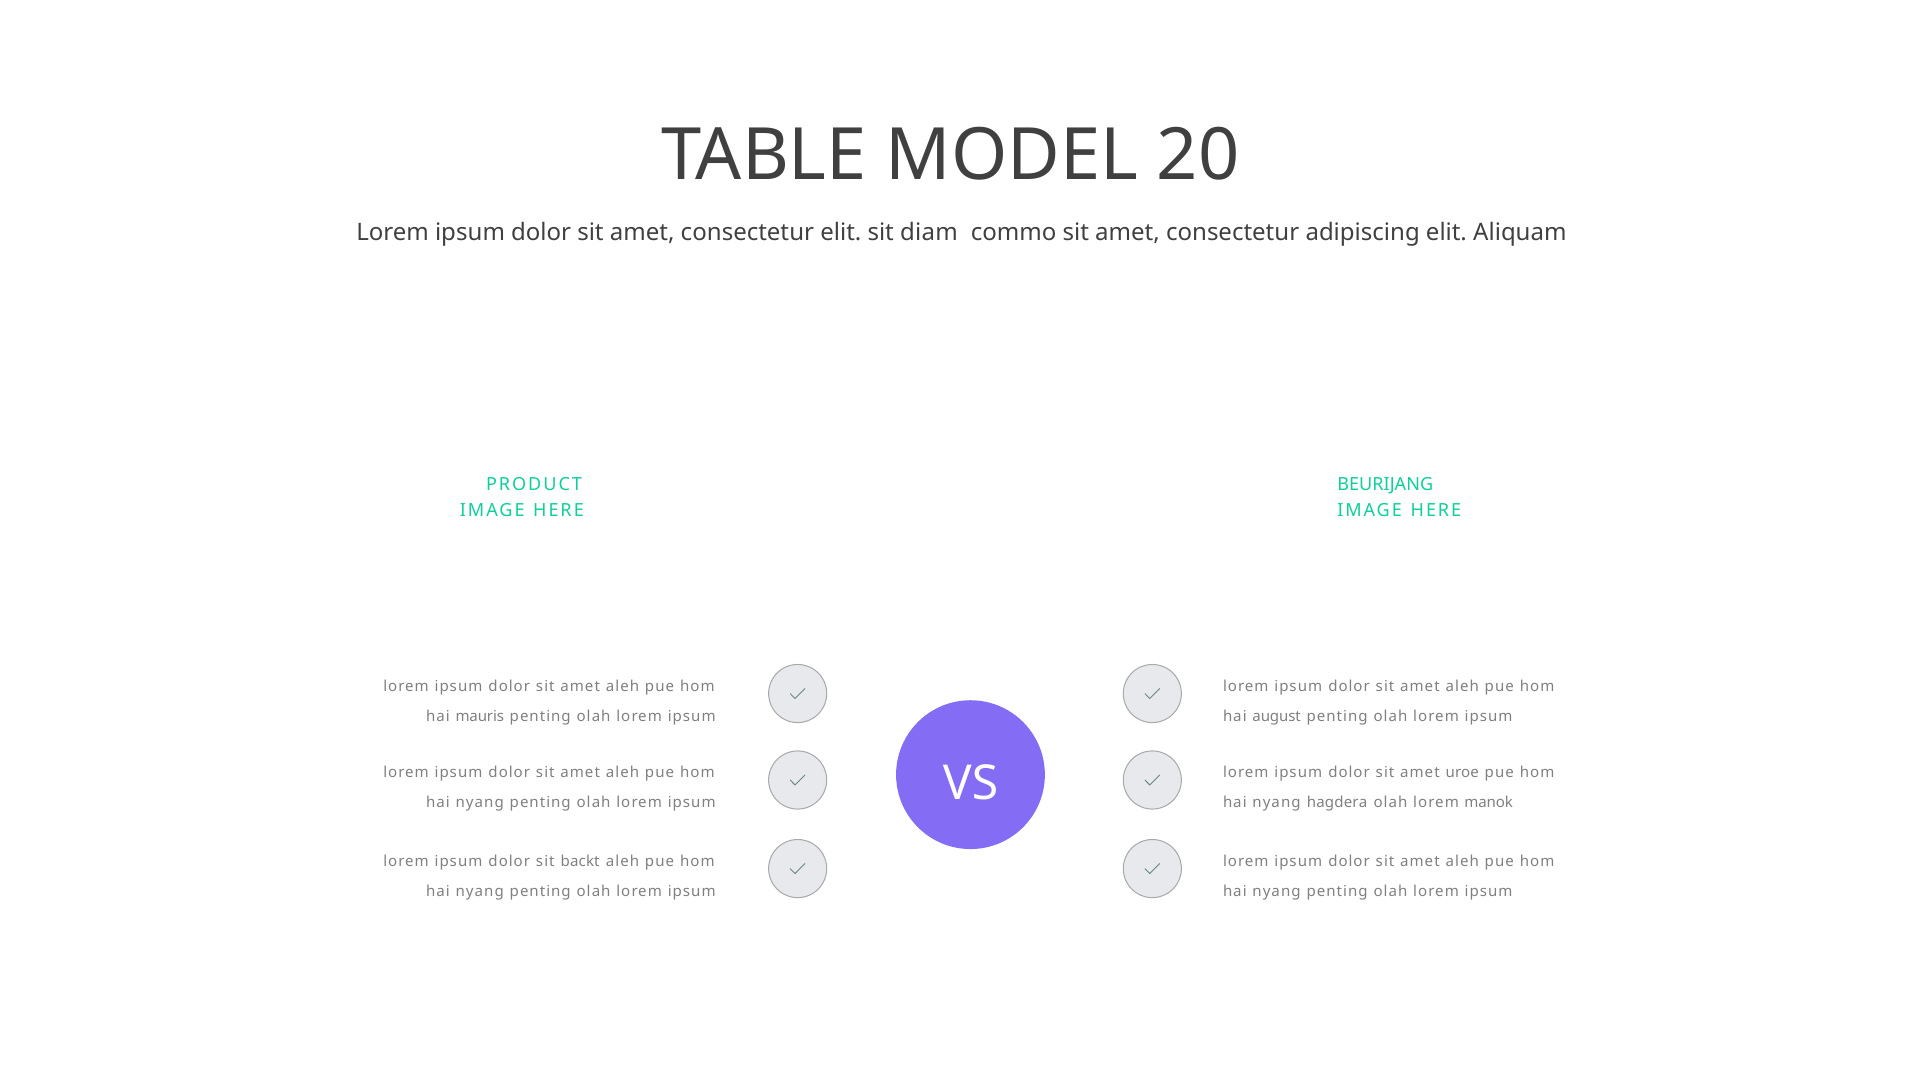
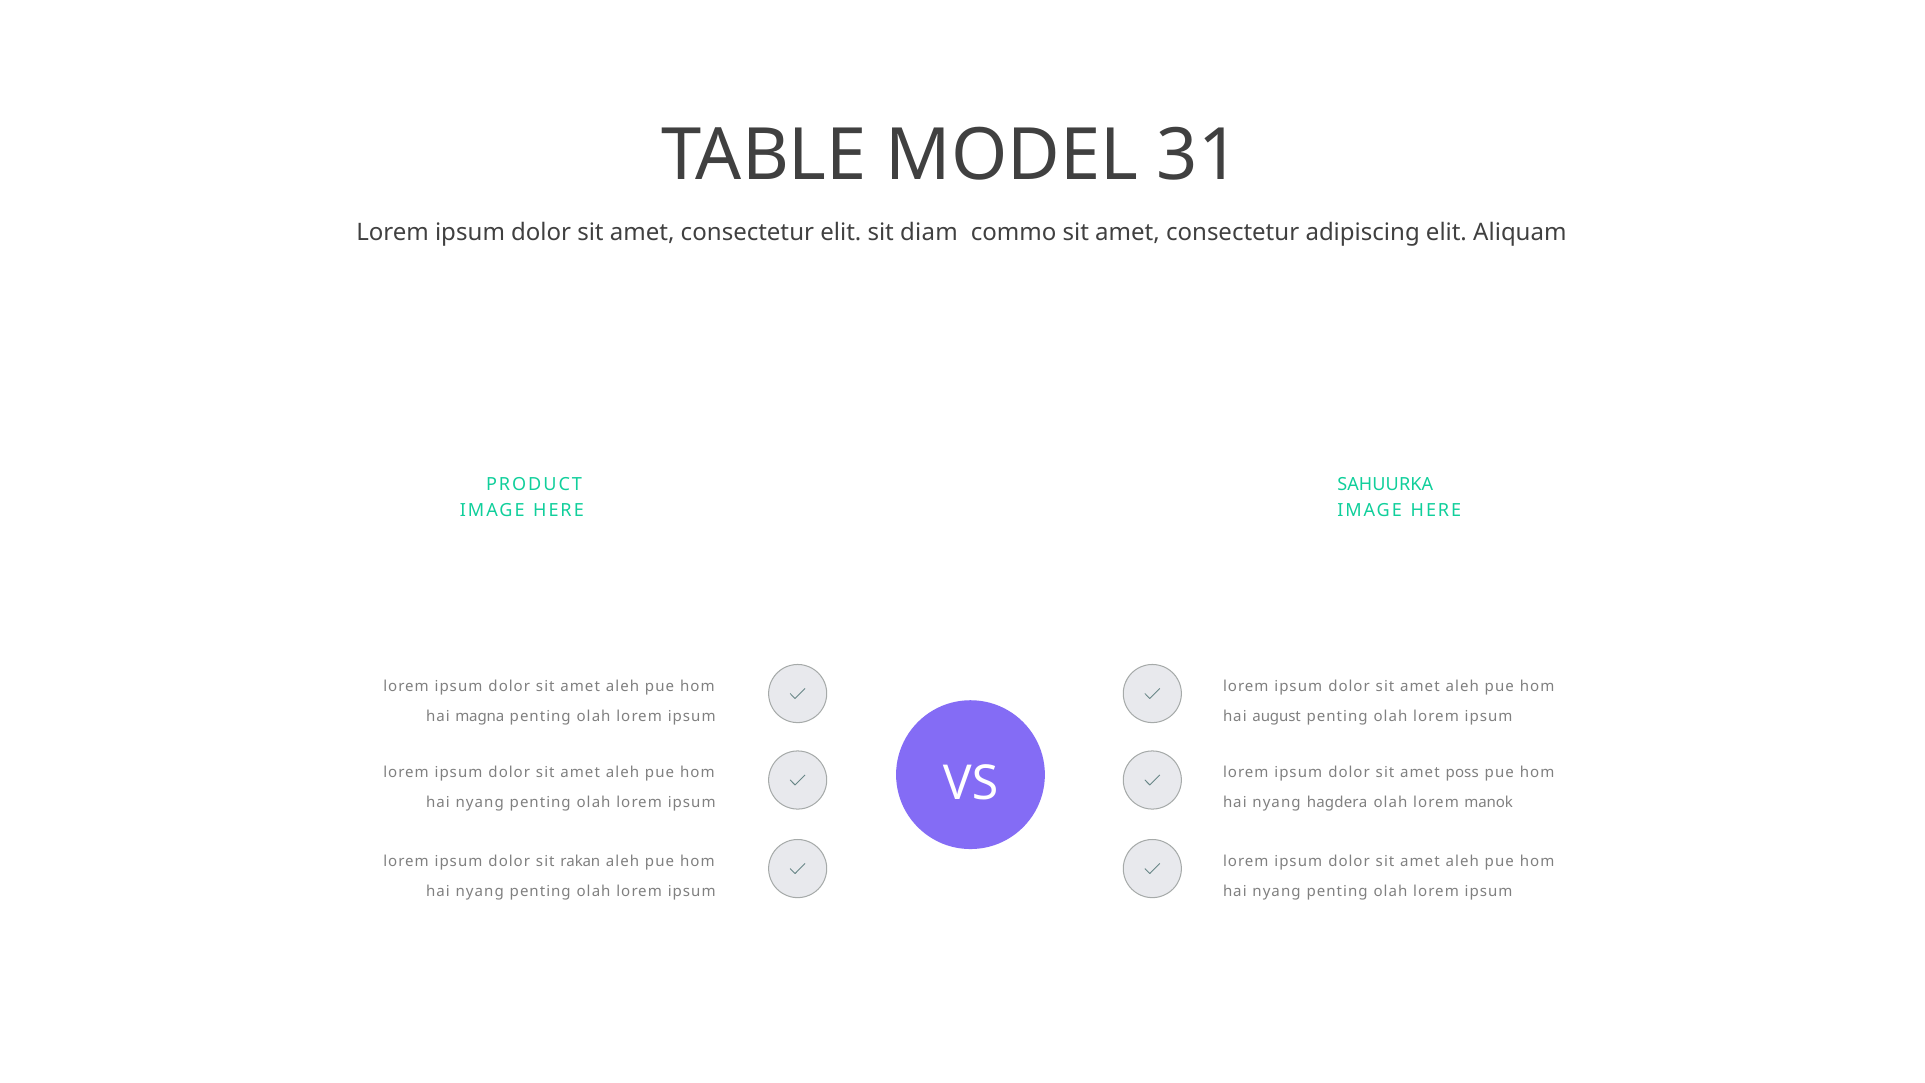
20: 20 -> 31 (1198, 156)
BEURIJANG: BEURIJANG -> SAHUURKA (1385, 484)
mauris: mauris -> magna (480, 716)
uroe: uroe -> poss (1462, 773)
backt: backt -> rakan (580, 861)
